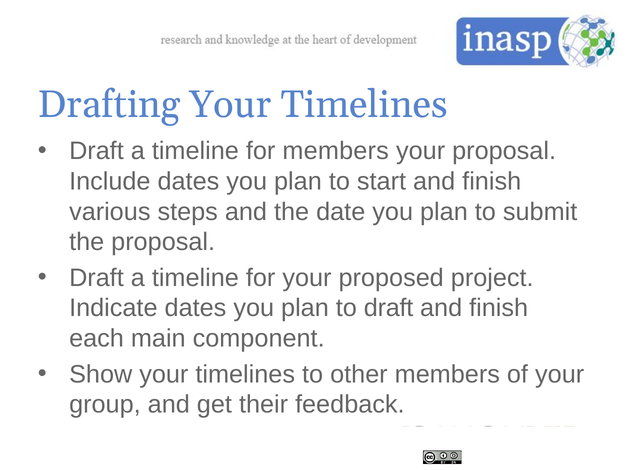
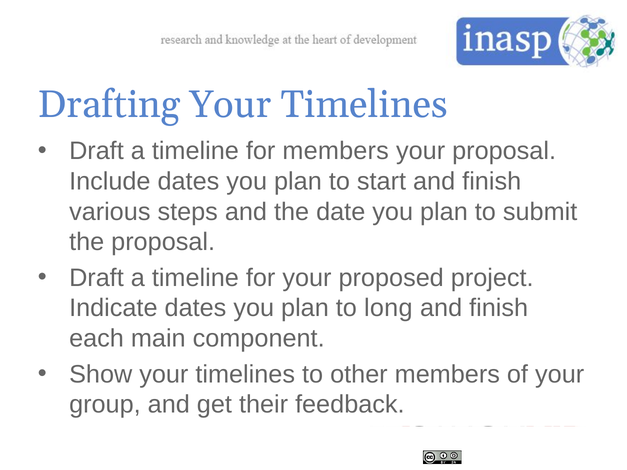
to draft: draft -> long (388, 308)
